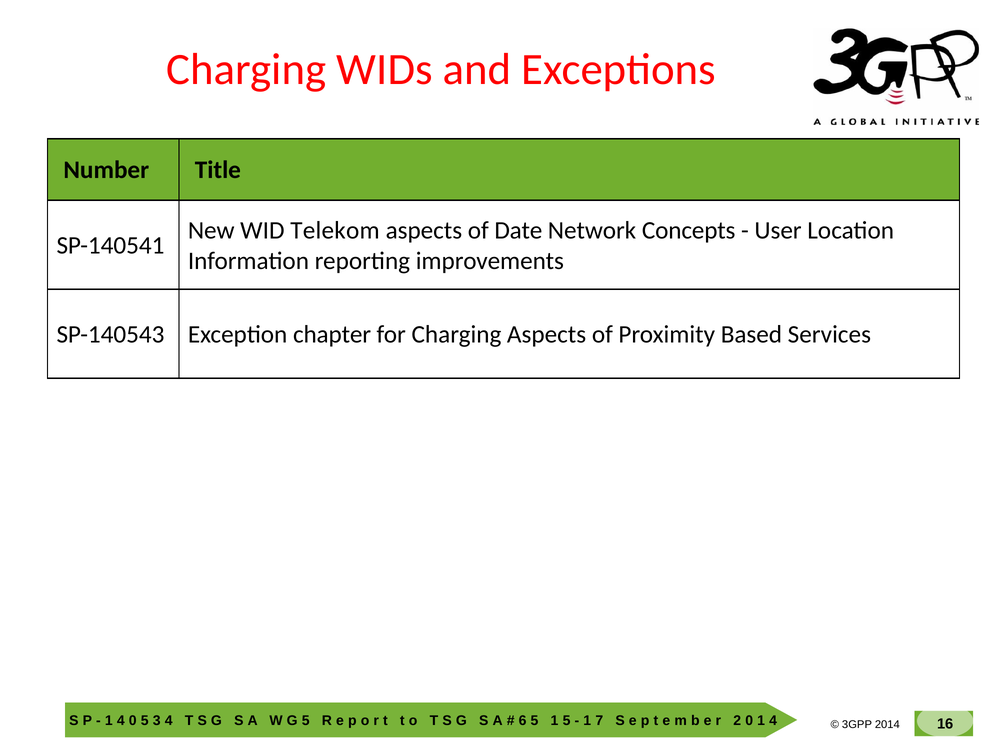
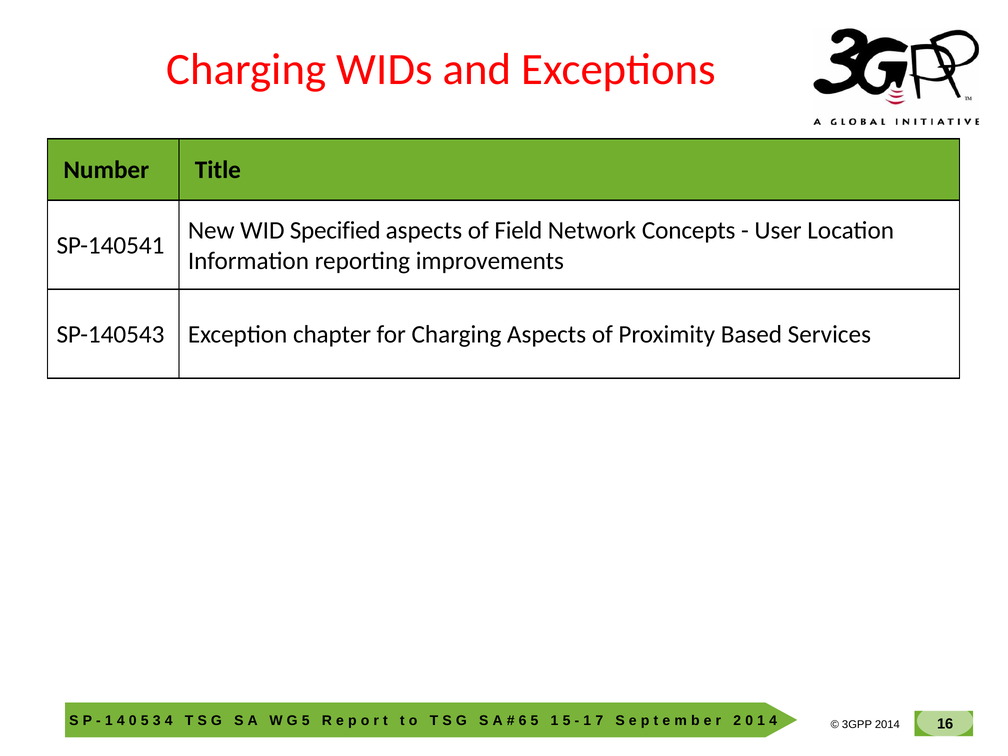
Telekom: Telekom -> Specified (335, 230)
Date: Date -> Field (518, 230)
